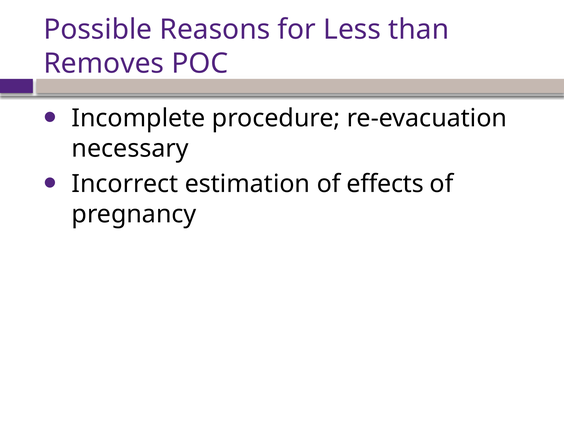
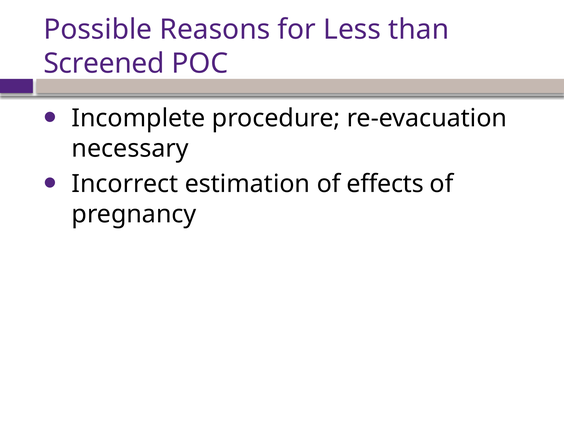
Removes: Removes -> Screened (104, 64)
